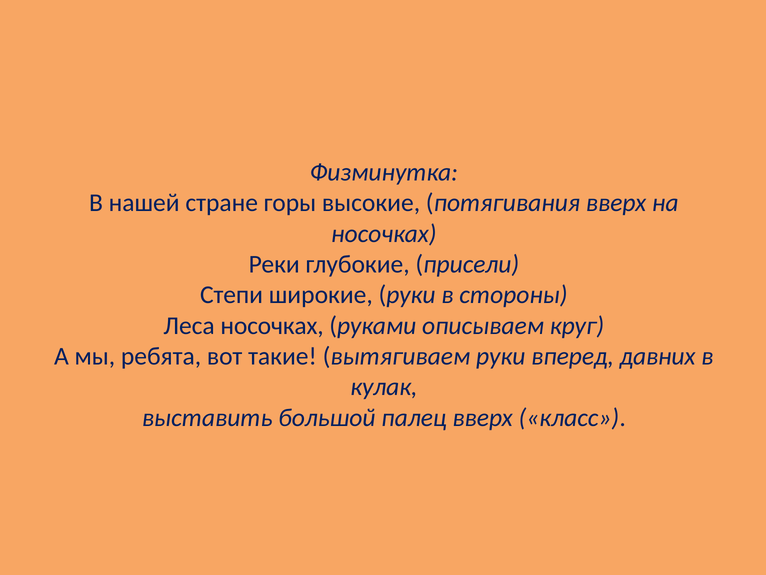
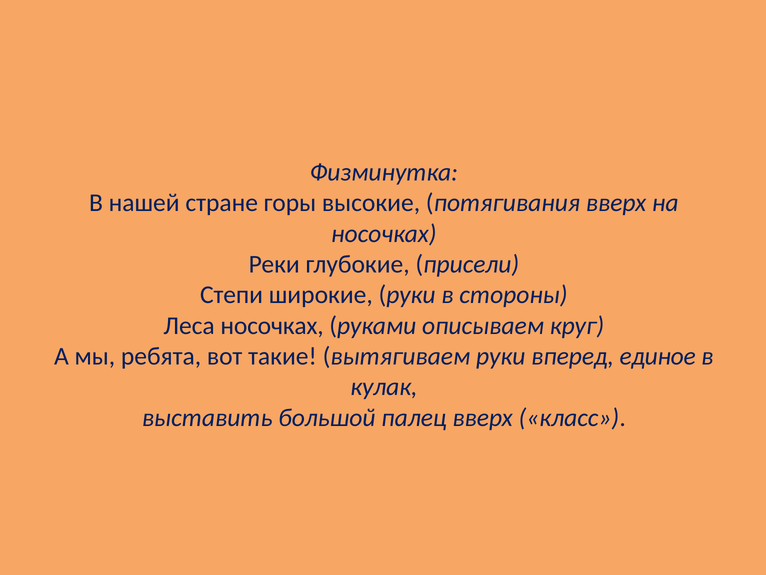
давних: давних -> единое (658, 356)
